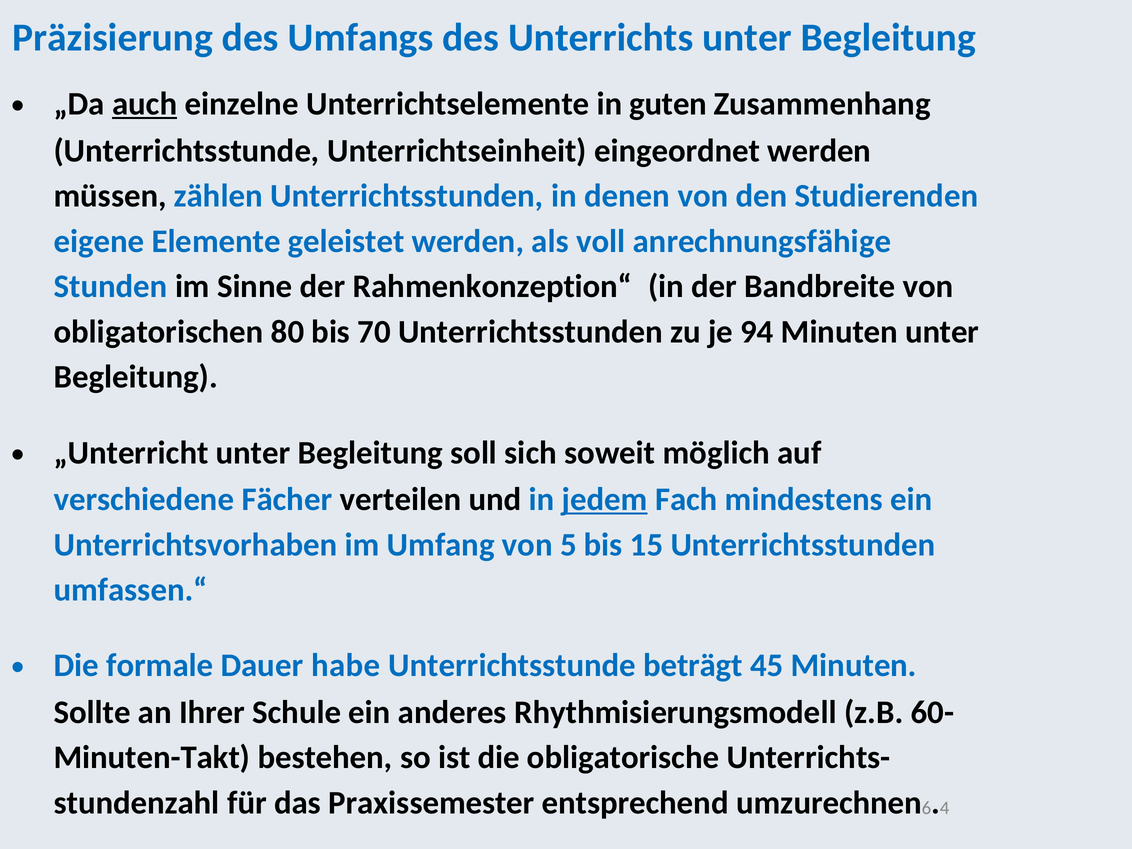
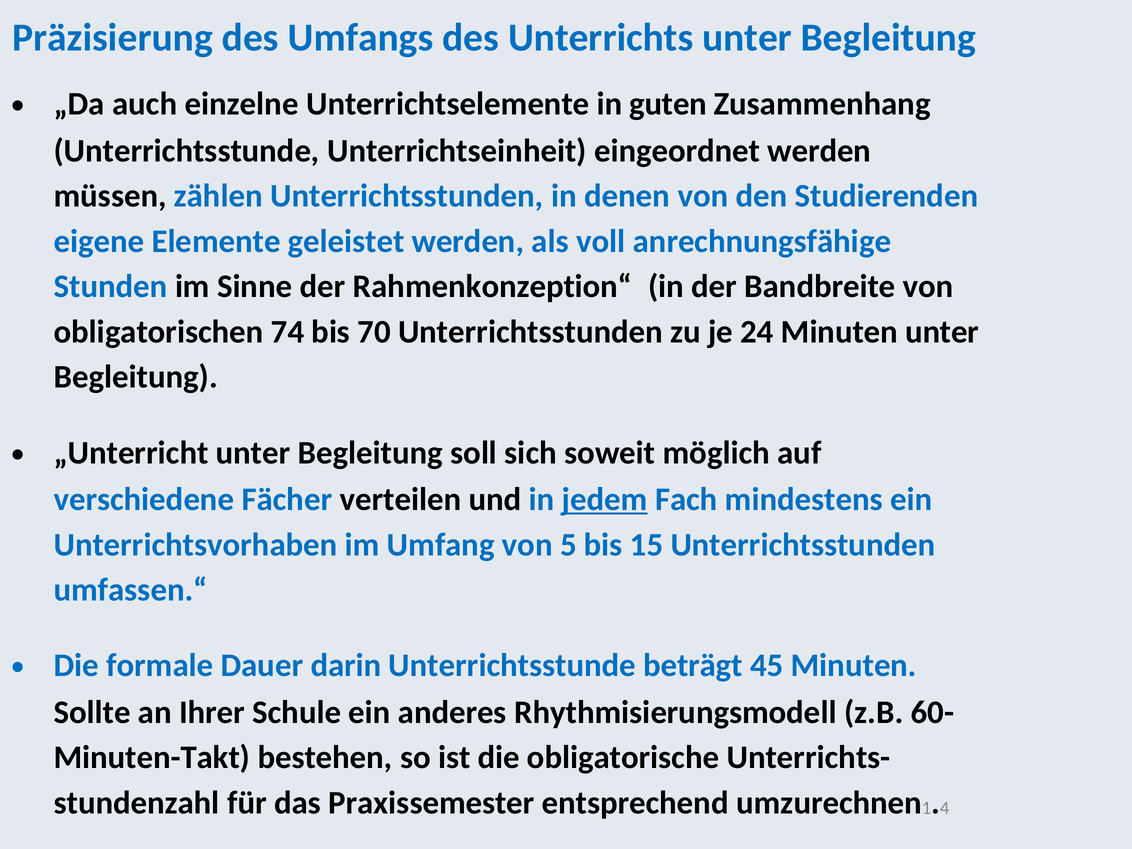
auch underline: present -> none (145, 104)
80: 80 -> 74 (288, 332)
94: 94 -> 24 (757, 332)
habe: habe -> darin (346, 666)
6: 6 -> 1 (927, 808)
